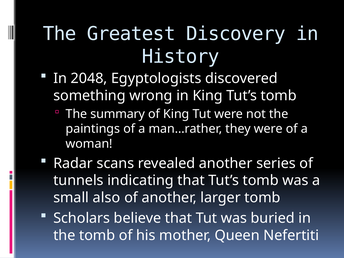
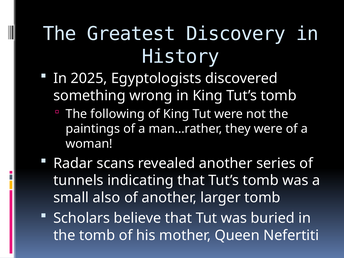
2048: 2048 -> 2025 (89, 78)
summary: summary -> following (118, 114)
